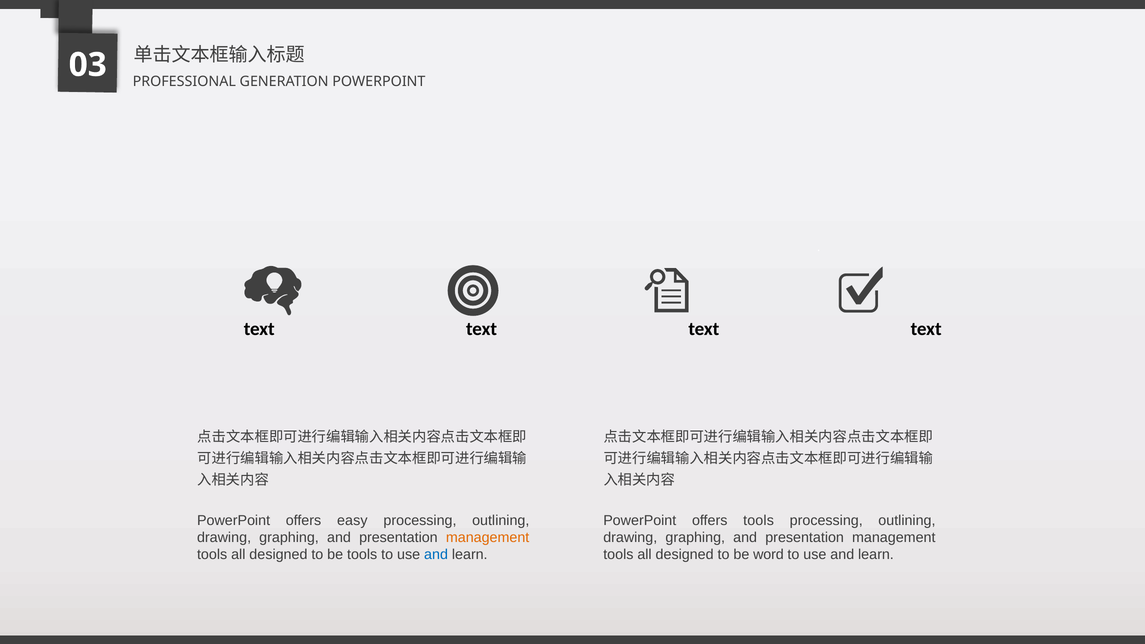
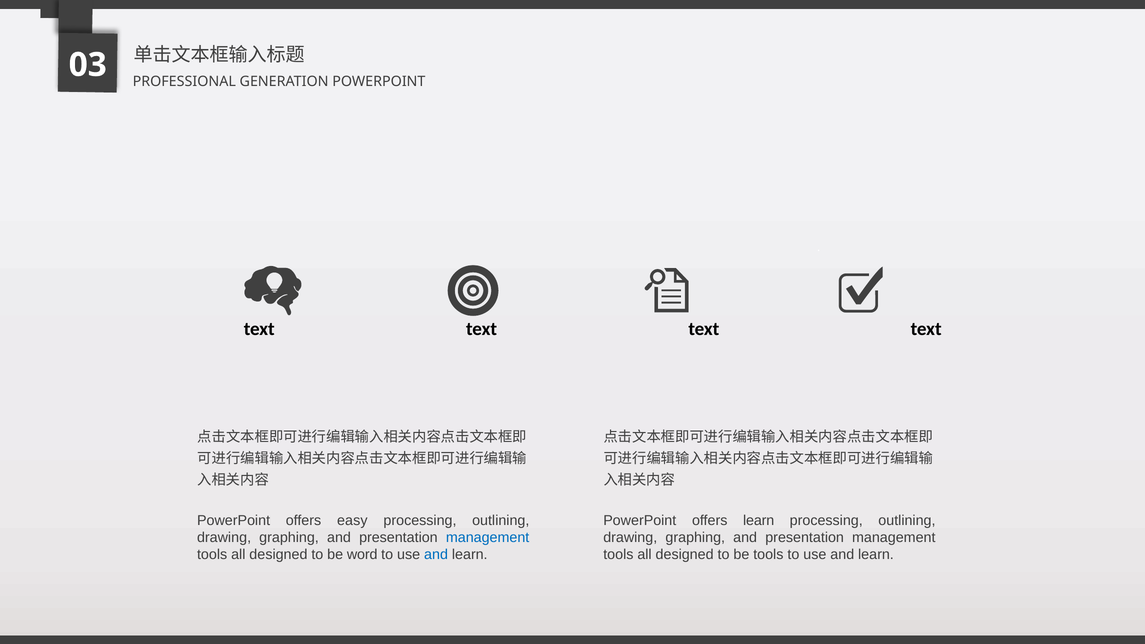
offers tools: tools -> learn (759, 520)
management colour: orange -> blue (488, 538)
be tools: tools -> word (362, 555)
be word: word -> tools (768, 555)
